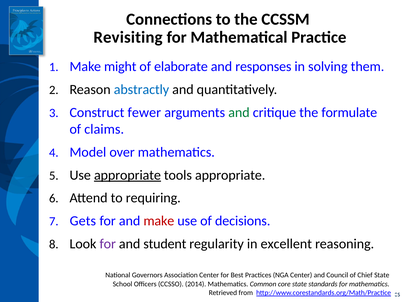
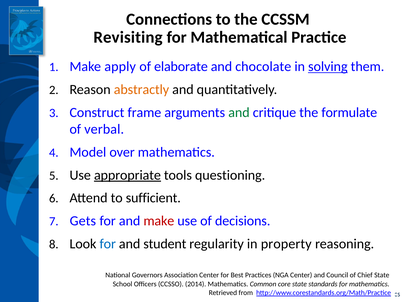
might: might -> apply (120, 67)
responses: responses -> chocolate (263, 67)
solving underline: none -> present (328, 67)
abstractly colour: blue -> orange (141, 90)
fewer: fewer -> frame (144, 113)
claims: claims -> verbal (104, 129)
tools appropriate: appropriate -> questioning (230, 175)
requiring: requiring -> sufficient (153, 198)
for colour: purple -> blue (108, 244)
excellent: excellent -> property (286, 244)
